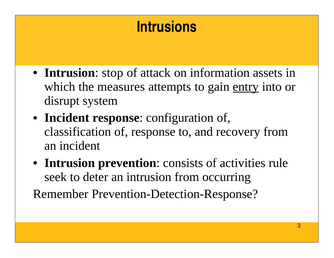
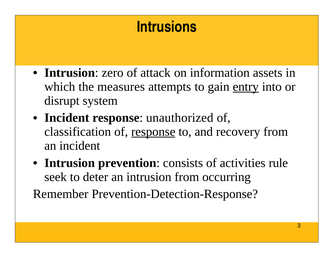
stop: stop -> zero (113, 73)
configuration: configuration -> unauthorized (180, 118)
response underline: none -> present (153, 132)
